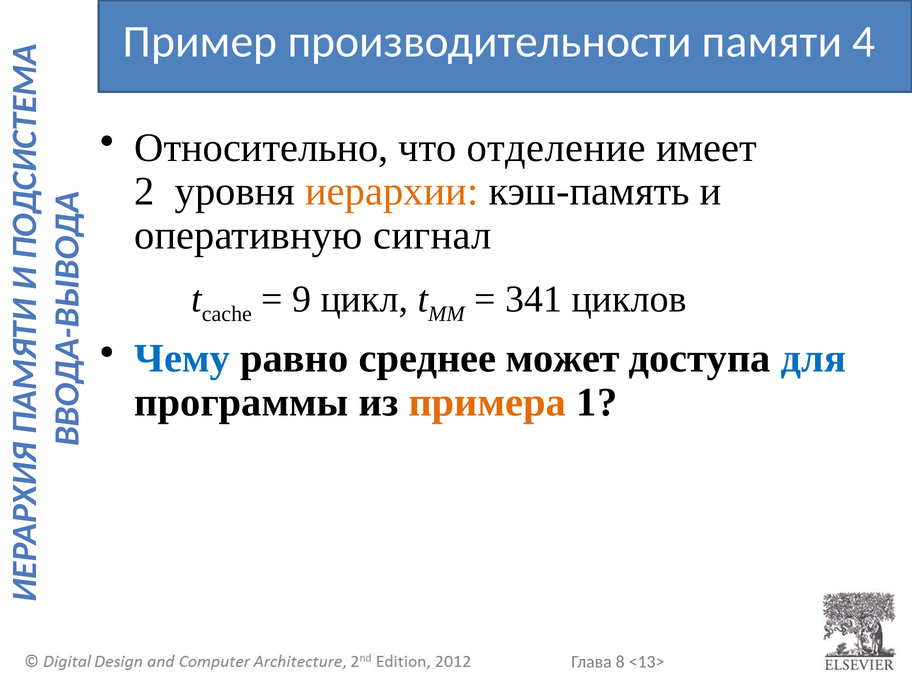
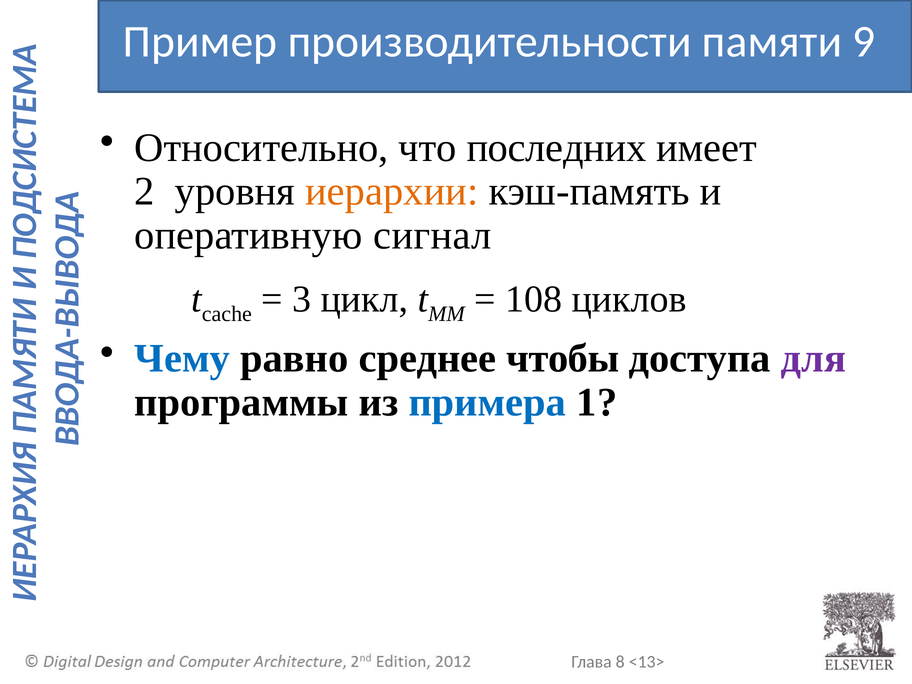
4: 4 -> 9 (864, 42)
отделение: отделение -> последних (556, 148)
9: 9 -> 3 (302, 299)
341: 341 -> 108 (534, 299)
может: может -> чтобы (563, 359)
для colour: blue -> purple (814, 359)
примера colour: orange -> blue (487, 402)
